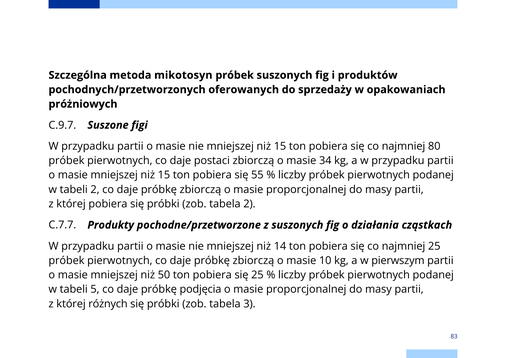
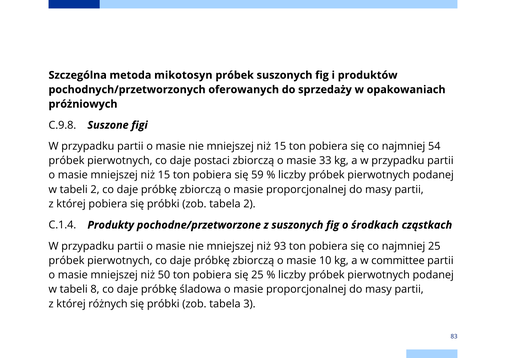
C.9.7: C.9.7 -> C.9.8 (62, 125)
80: 80 -> 54 (434, 146)
34: 34 -> 33 (325, 161)
55: 55 -> 59 (257, 175)
C.7.7: C.7.7 -> C.1.4 (62, 225)
działania: działania -> środkach (375, 225)
14: 14 -> 93 (280, 246)
pierwszym: pierwszym -> committee (398, 260)
5: 5 -> 8 (95, 289)
podjęcia: podjęcia -> śladowa (200, 289)
